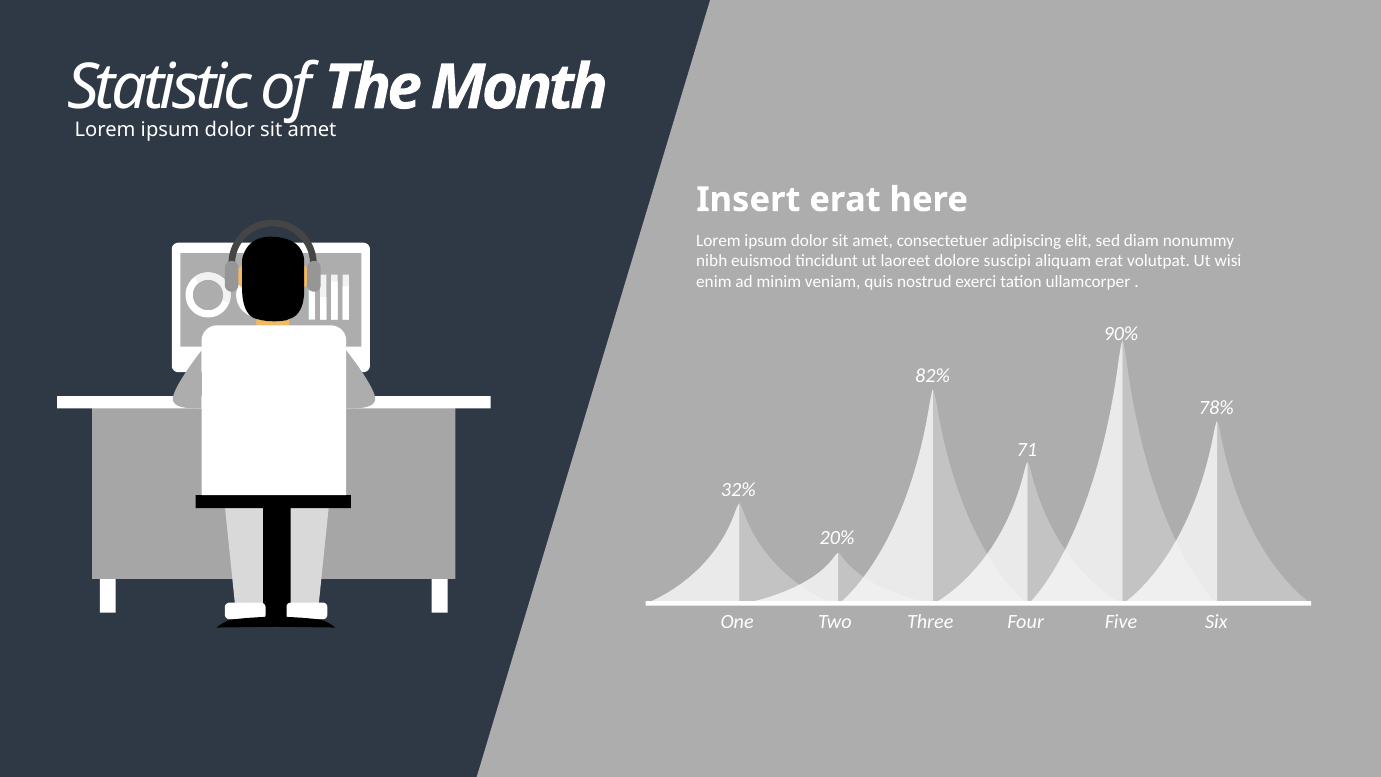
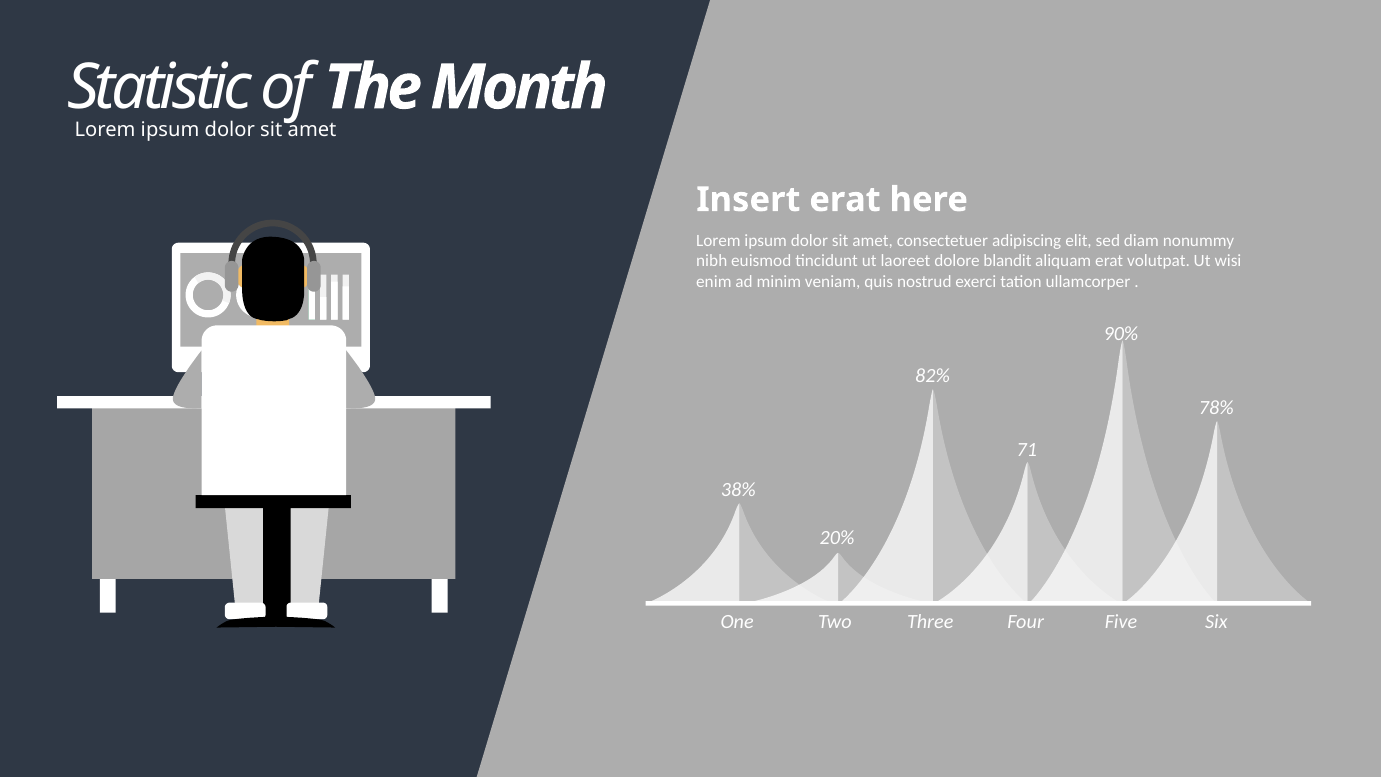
suscipi: suscipi -> blandit (1007, 261)
32%: 32% -> 38% (738, 489)
